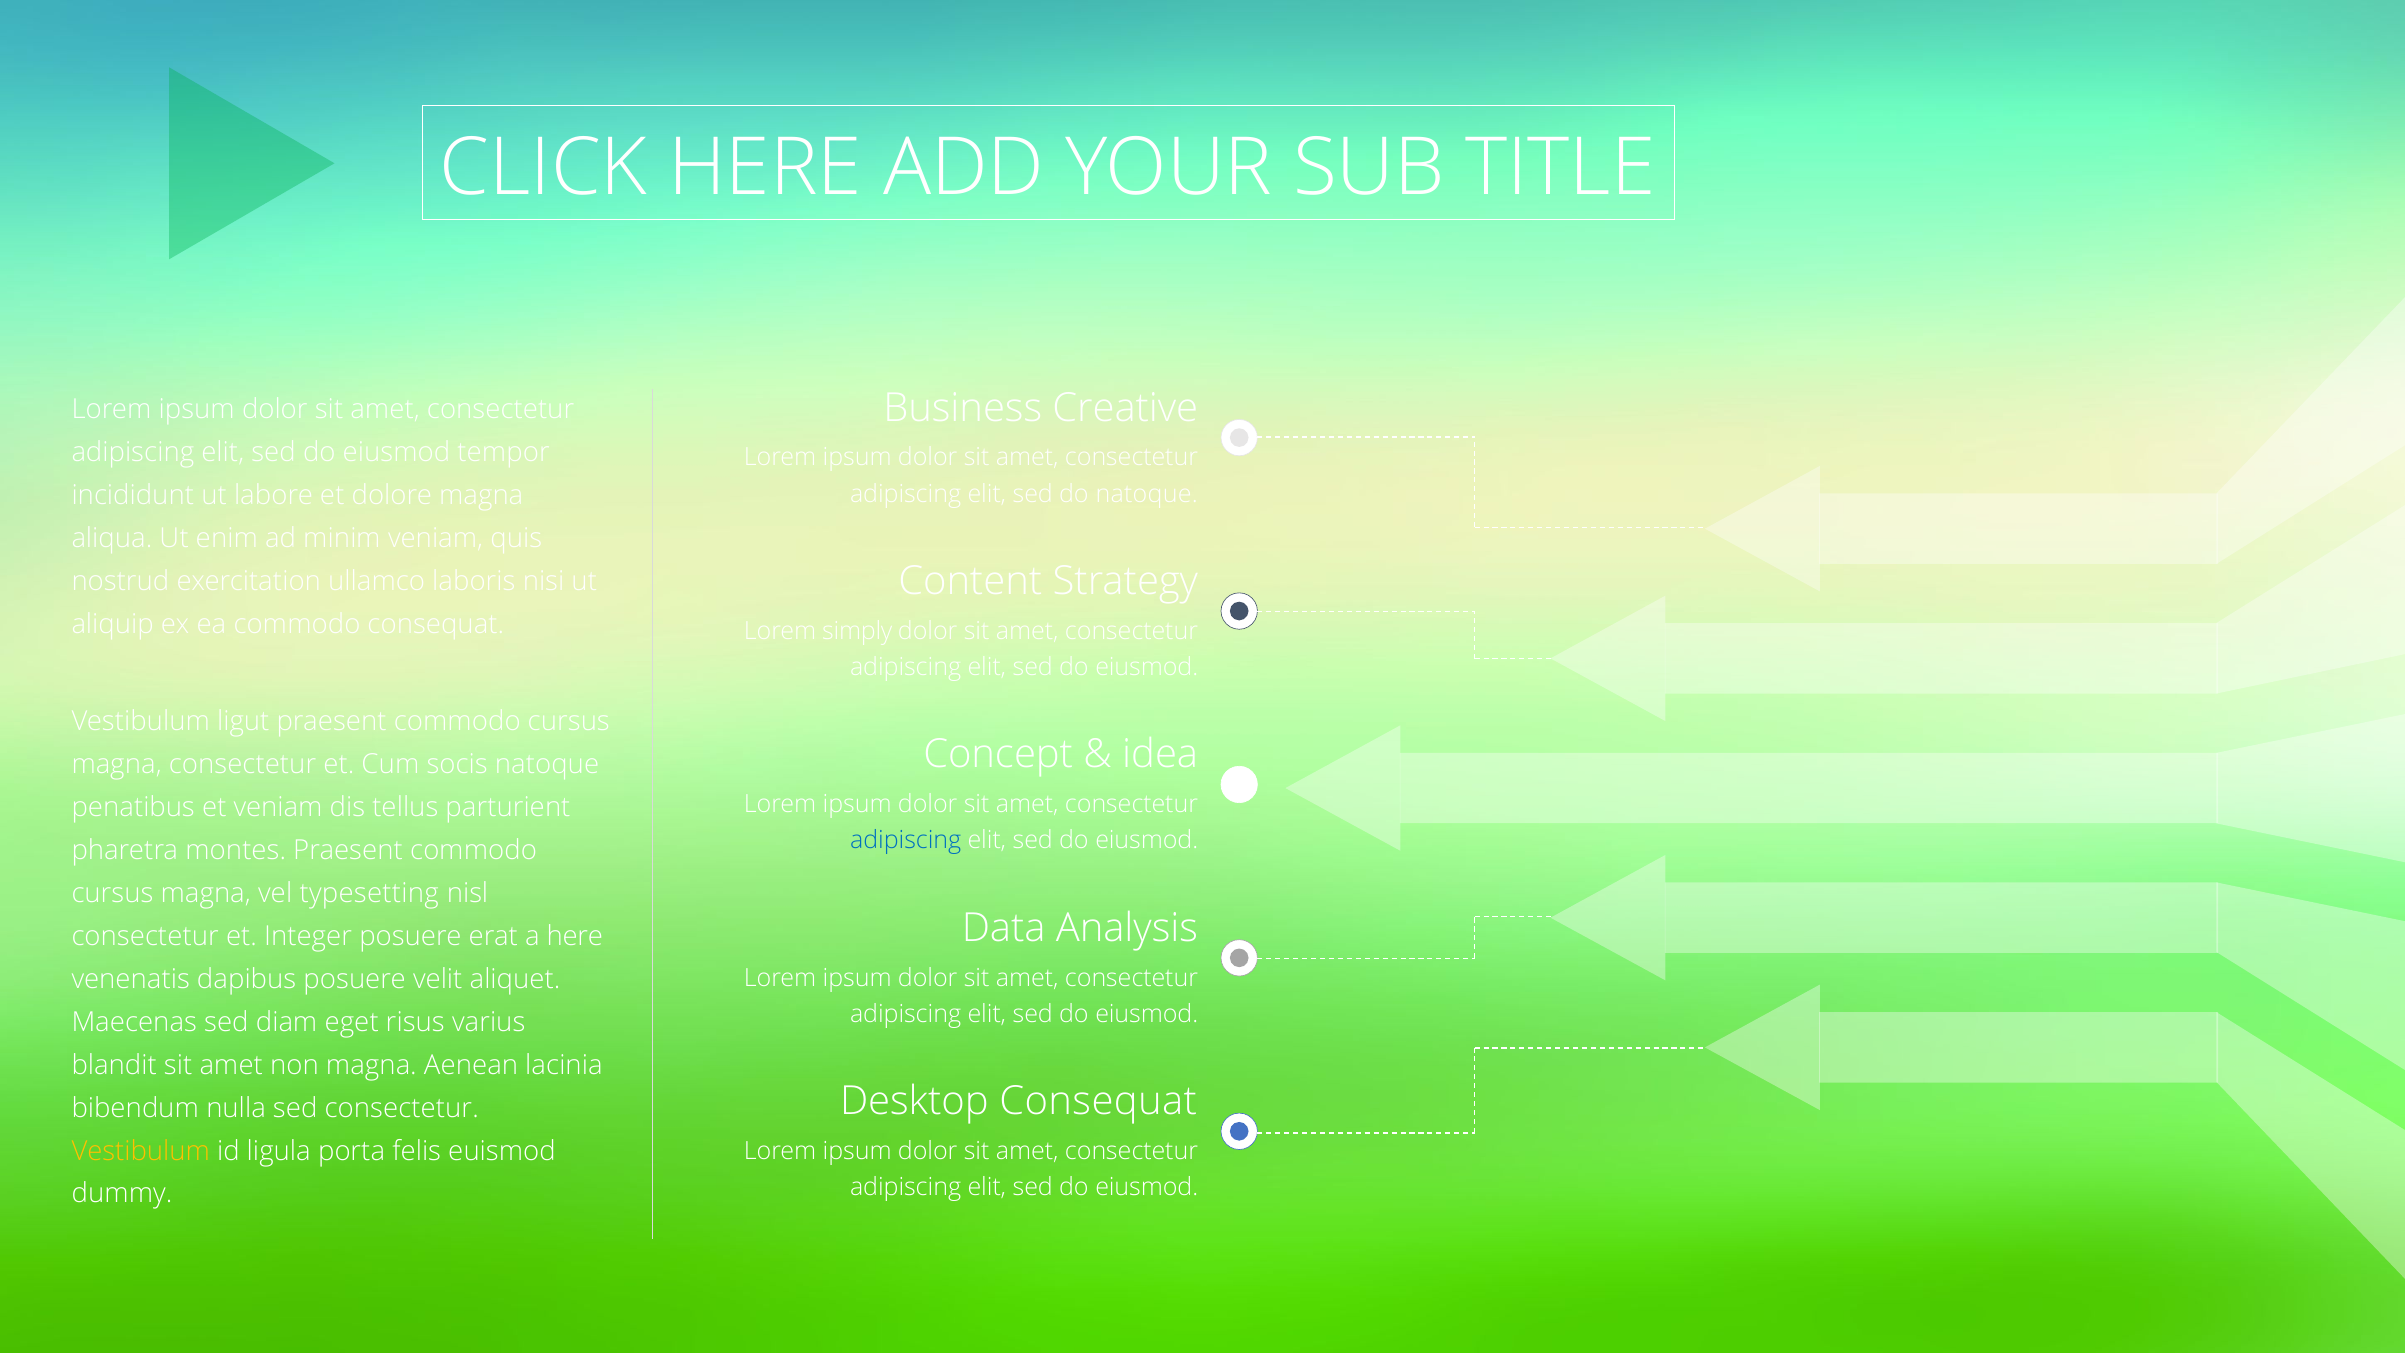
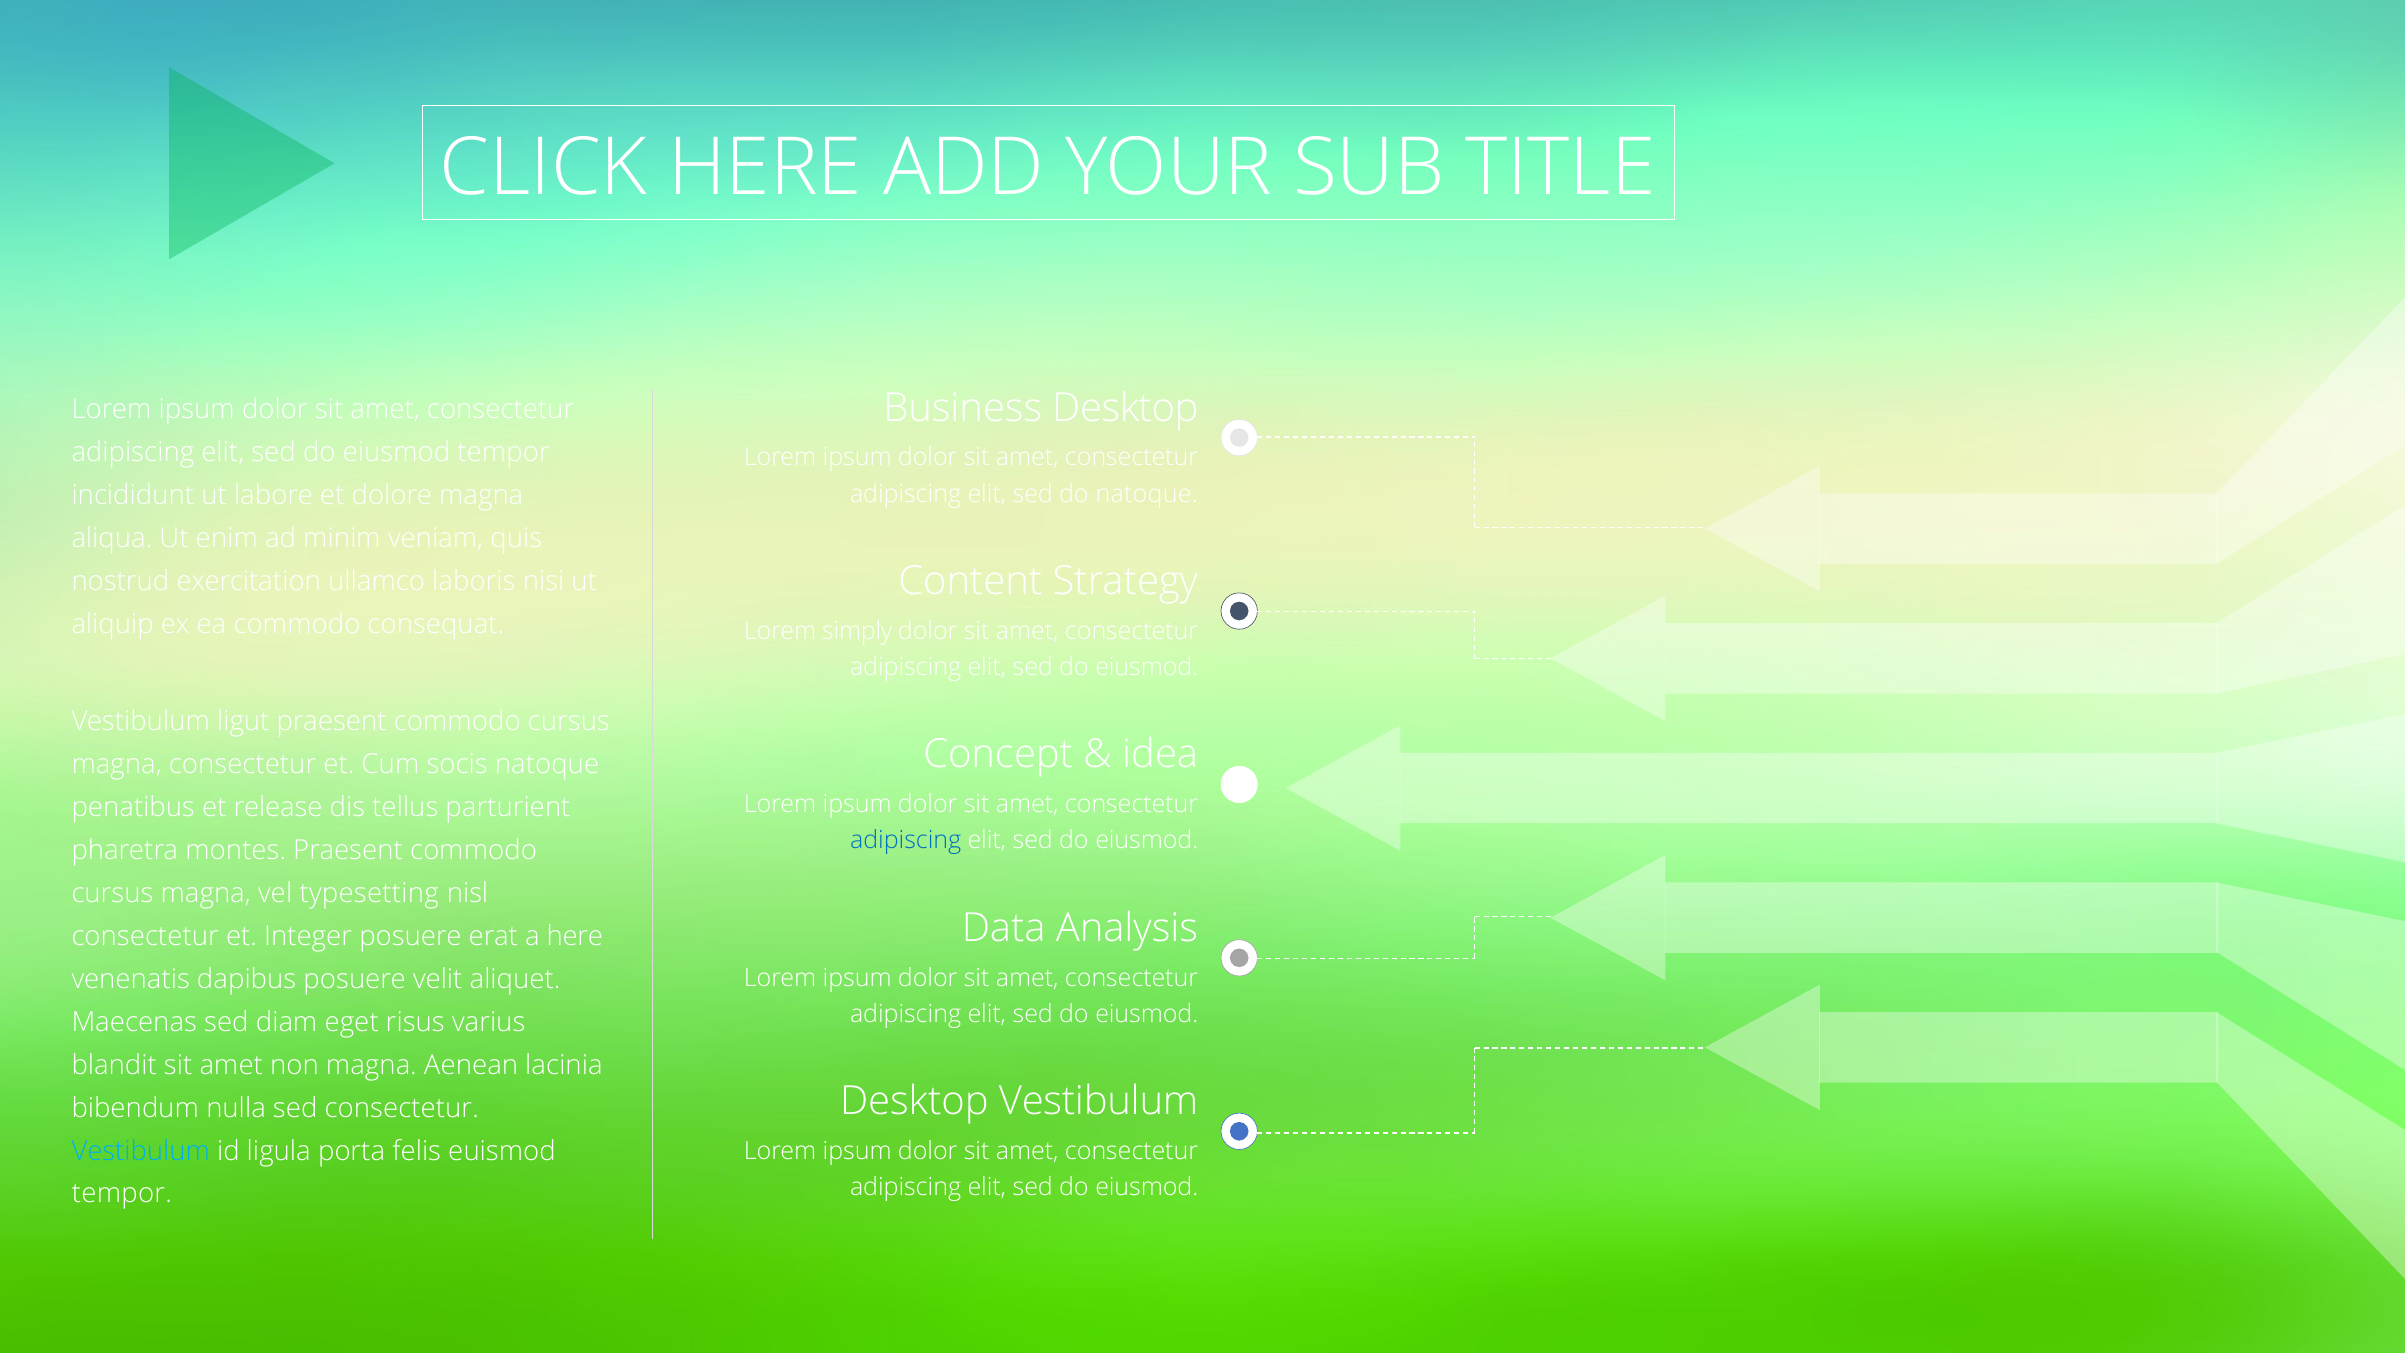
Business Creative: Creative -> Desktop (1125, 408)
et veniam: veniam -> release (278, 807)
Desktop Consequat: Consequat -> Vestibulum (1099, 1101)
Vestibulum colour: yellow -> light blue (141, 1151)
dummy: dummy -> tempor (122, 1194)
